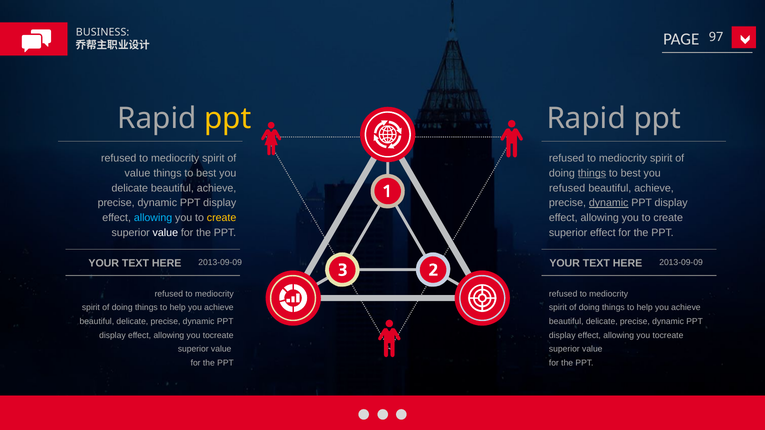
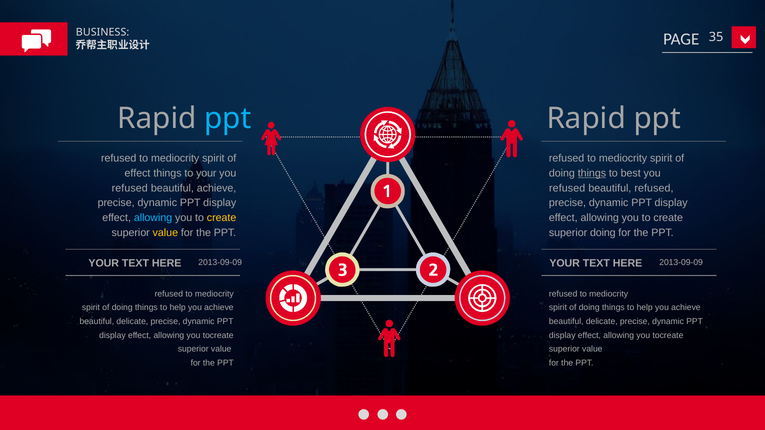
97: 97 -> 35 (716, 37)
ppt colour: yellow -> light blue (228, 118)
value: value -> effect (137, 173)
best: best -> your (206, 173)
delicate: delicate -> refused (130, 188)
achieve: achieve -> refused (654, 188)
dynamic underline: present -> none (609, 203)
value colour: white -> yellow (165, 233)
superior effect: effect -> doing (603, 233)
